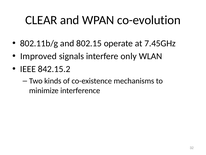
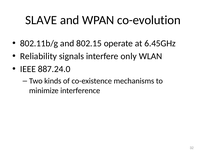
CLEAR: CLEAR -> SLAVE (41, 20)
7.45GHz: 7.45GHz -> 6.45GHz (160, 43)
Improved: Improved -> Reliability (39, 56)
842.15.2: 842.15.2 -> 887.24.0 (54, 69)
